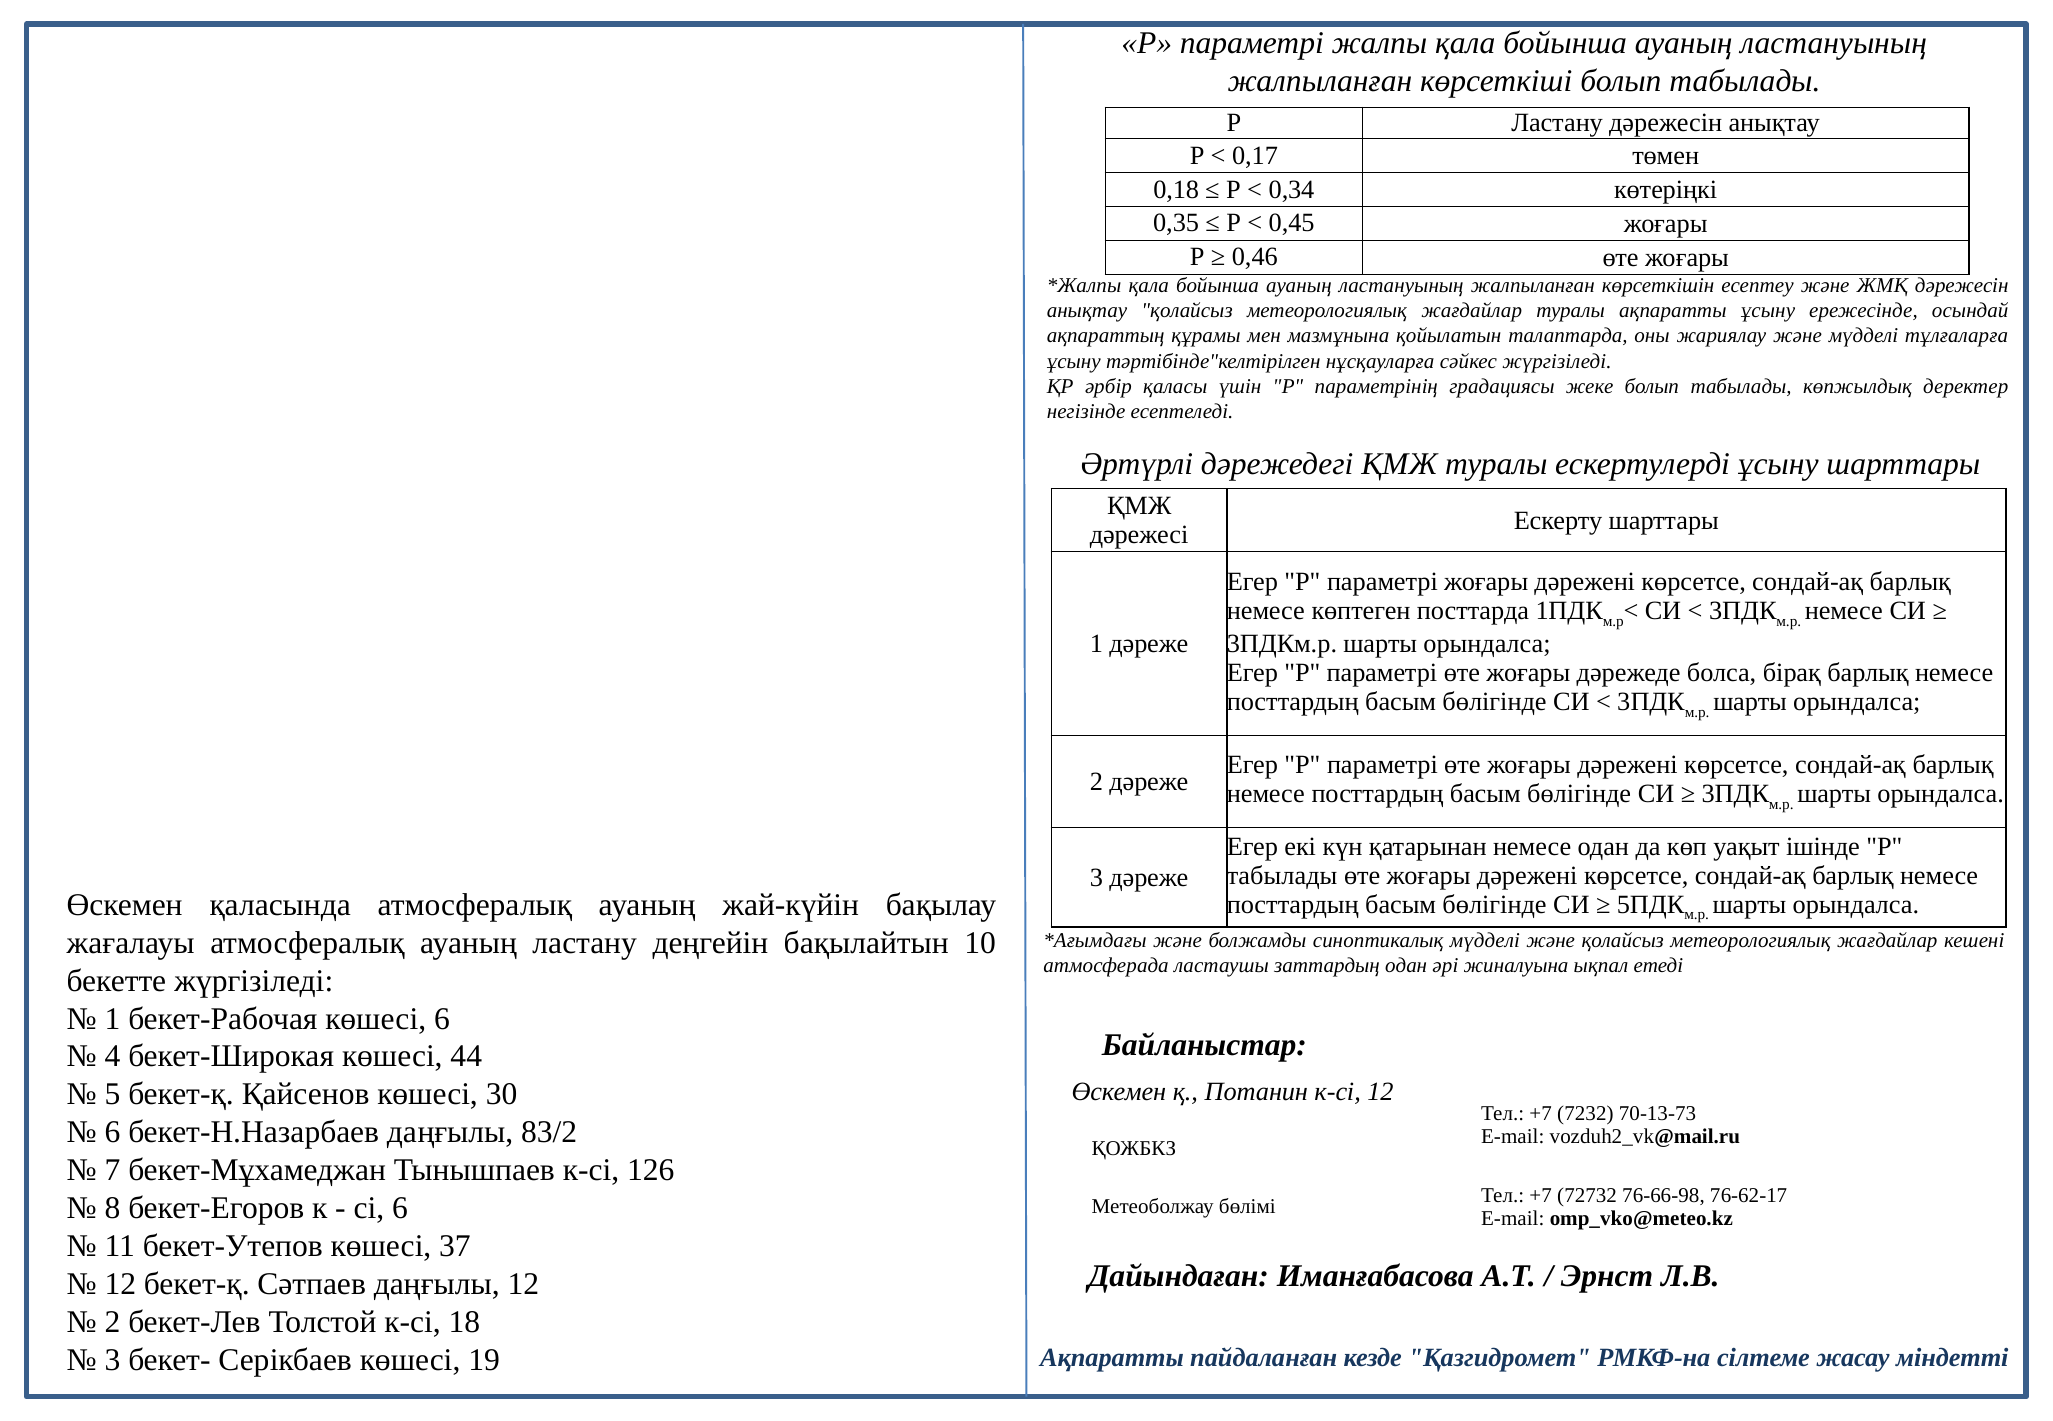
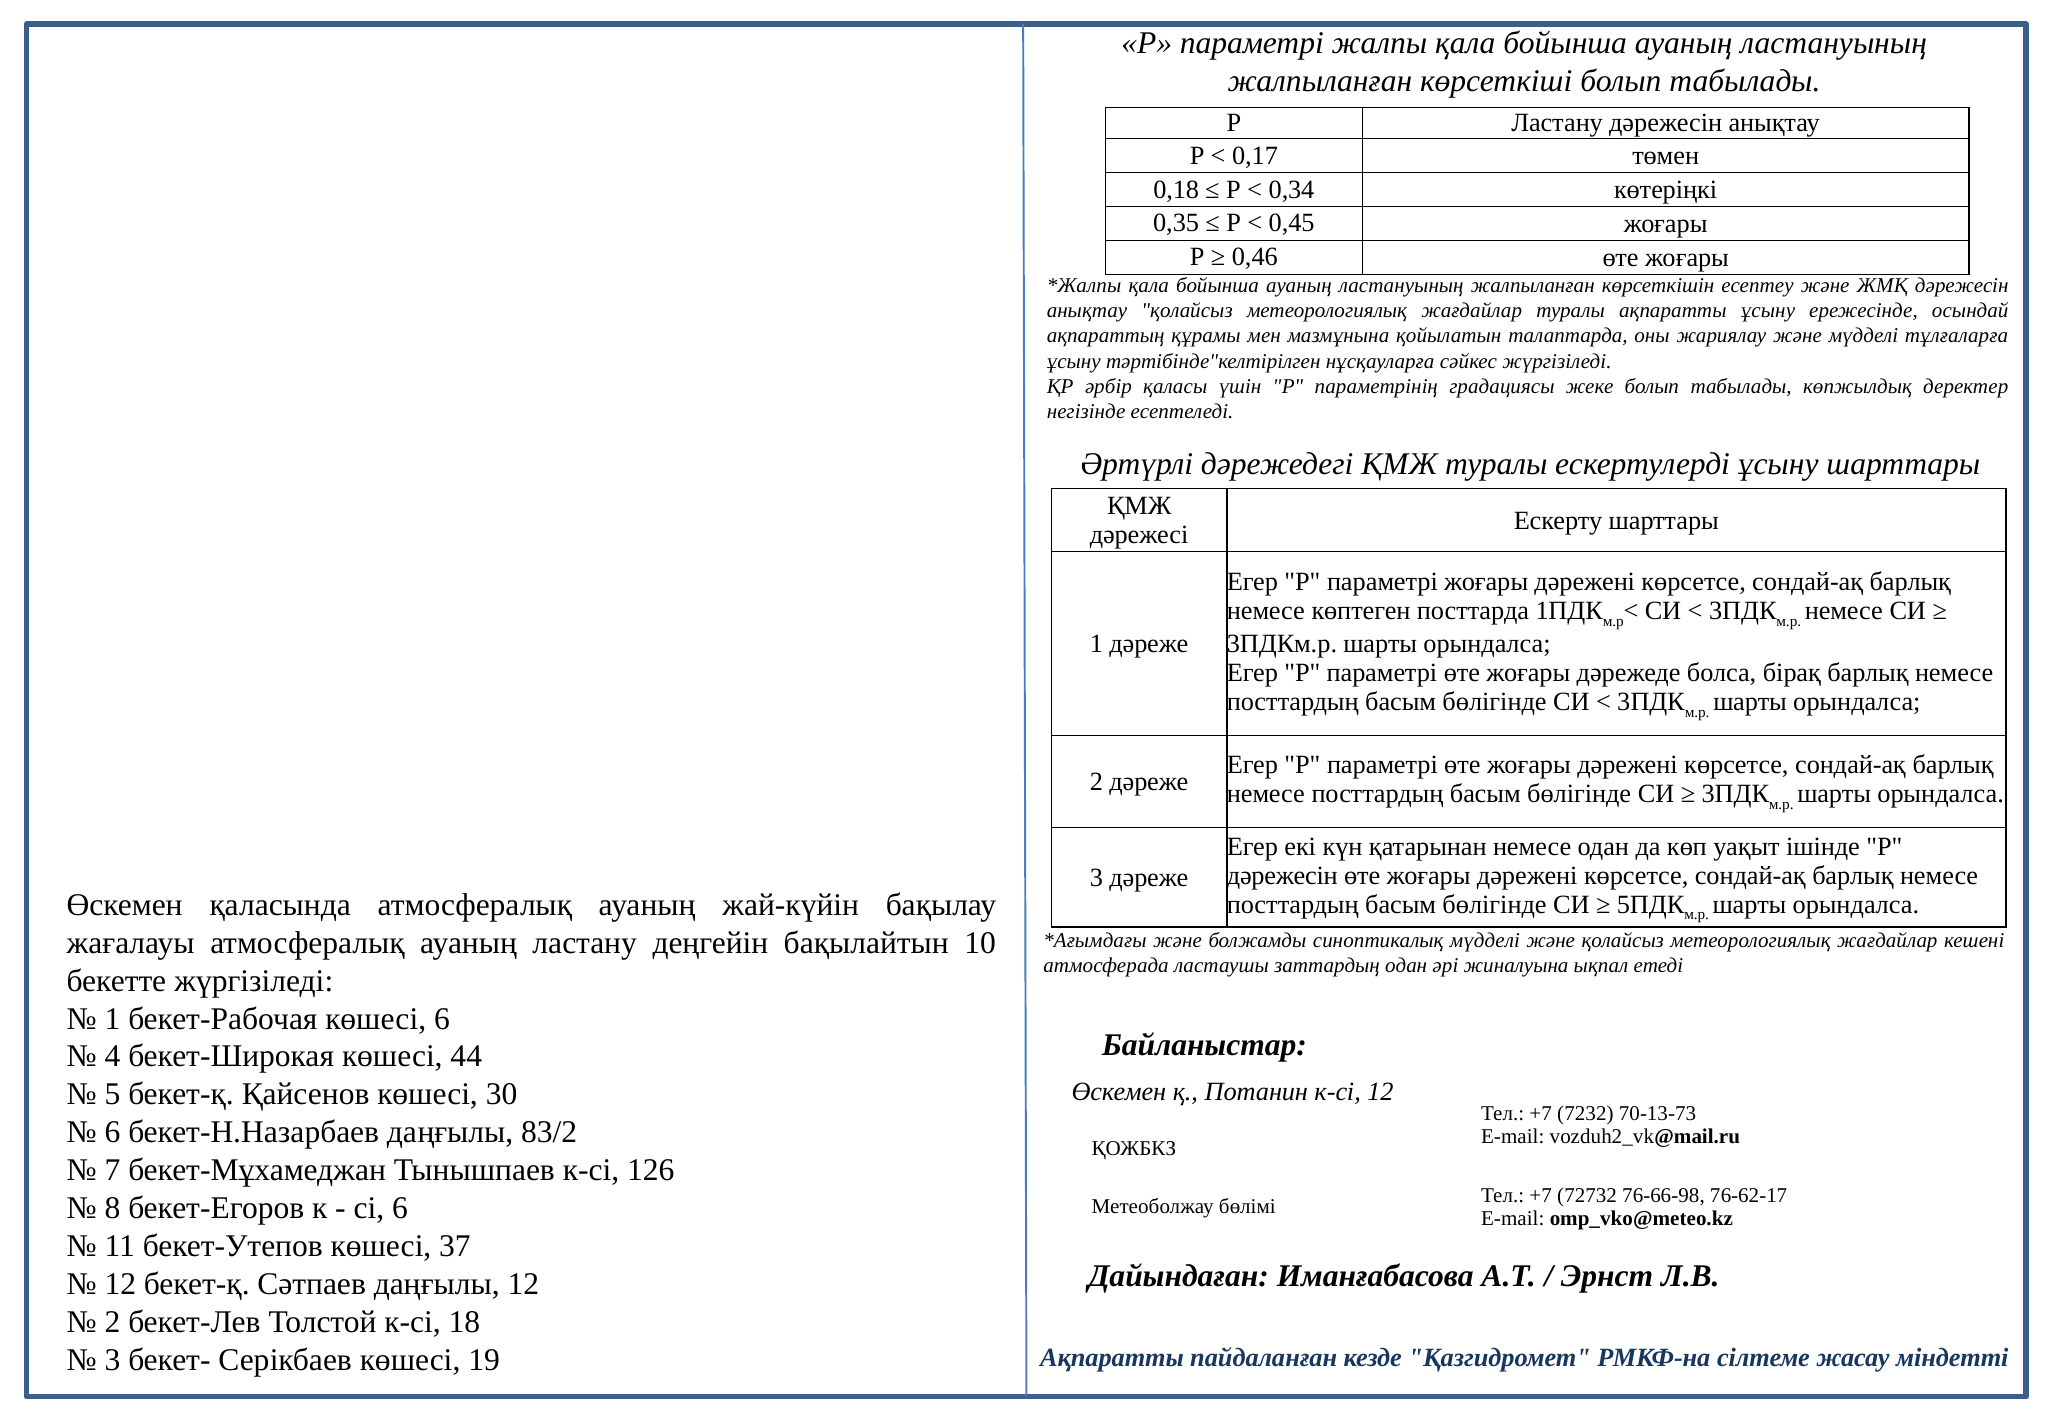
табылады: табылады -> дәрежесін (1282, 876)
